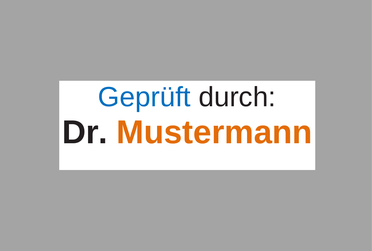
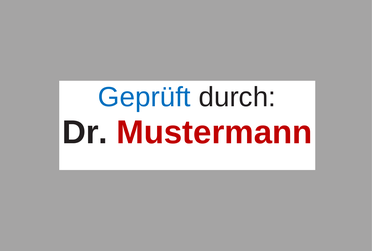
Mustermann colour: orange -> red (214, 132)
